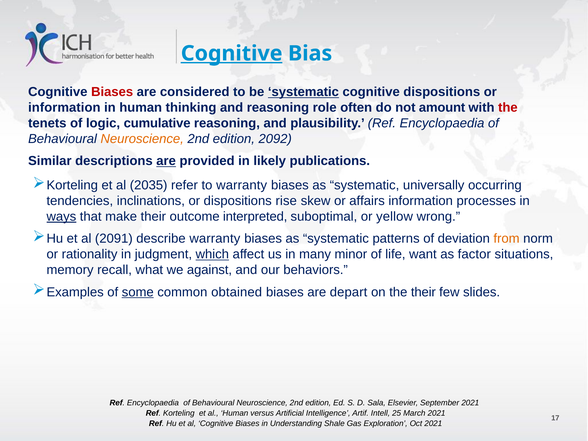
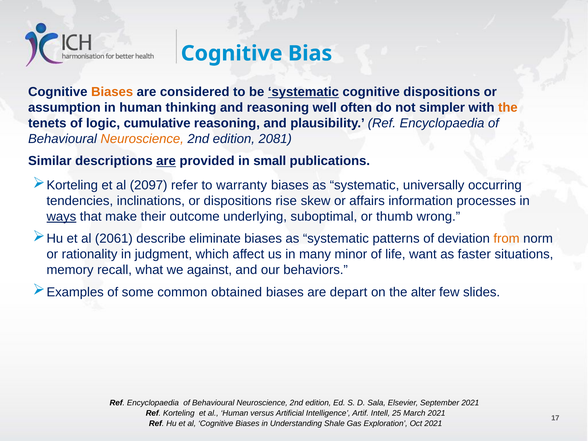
Cognitive underline: present -> none (232, 53)
Biases colour: red -> orange (112, 92)
information: information -> assumption (64, 108)
role: role -> well (325, 108)
amount: amount -> simpler (442, 108)
the colour: red -> orange (508, 108)
2092: 2092 -> 2081 (275, 139)
likely: likely -> small (270, 161)
2035: 2035 -> 2097 (149, 185)
interpreted: interpreted -> underlying (255, 217)
yellow: yellow -> thumb (395, 217)
2091: 2091 -> 2061 (114, 239)
describe warranty: warranty -> eliminate (215, 239)
which underline: present -> none (212, 254)
factor: factor -> faster (474, 254)
some underline: present -> none (138, 292)
the their: their -> alter (423, 292)
